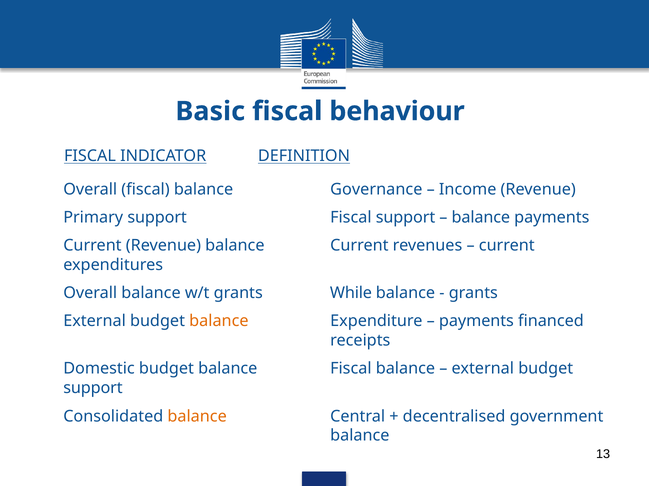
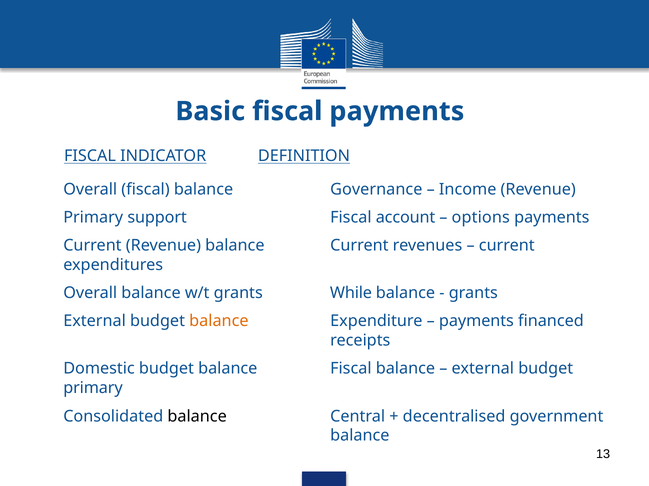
fiscal behaviour: behaviour -> payments (397, 111)
Fiscal support: support -> account (406, 218)
balance: balance -> options (481, 218)
support: support -> primary (93, 389)
balance colour: orange -> black (197, 417)
